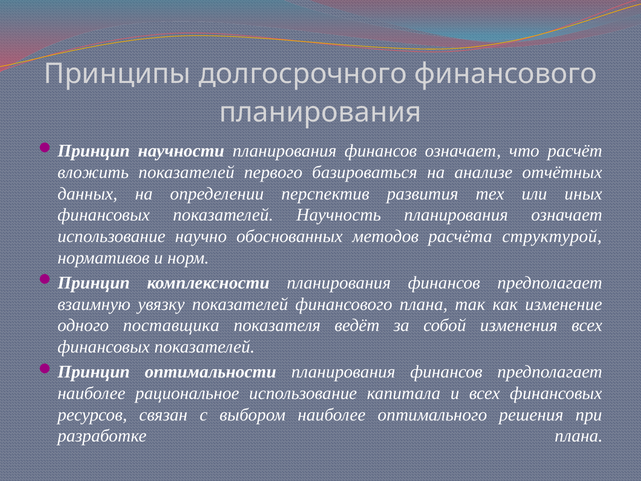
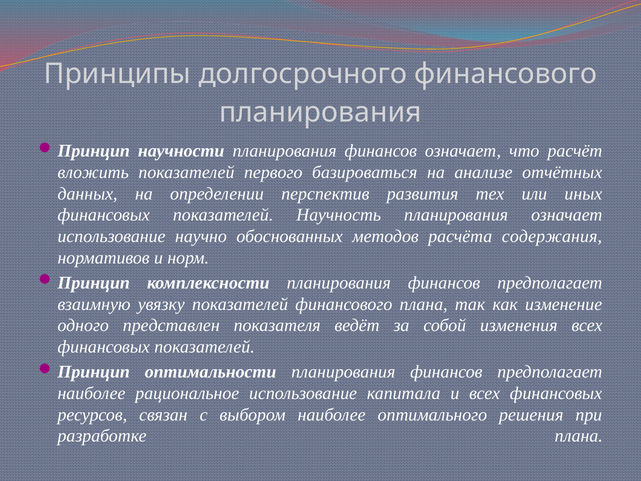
структурой: структурой -> содержания (552, 236)
поставщика: поставщика -> представлен (171, 325)
